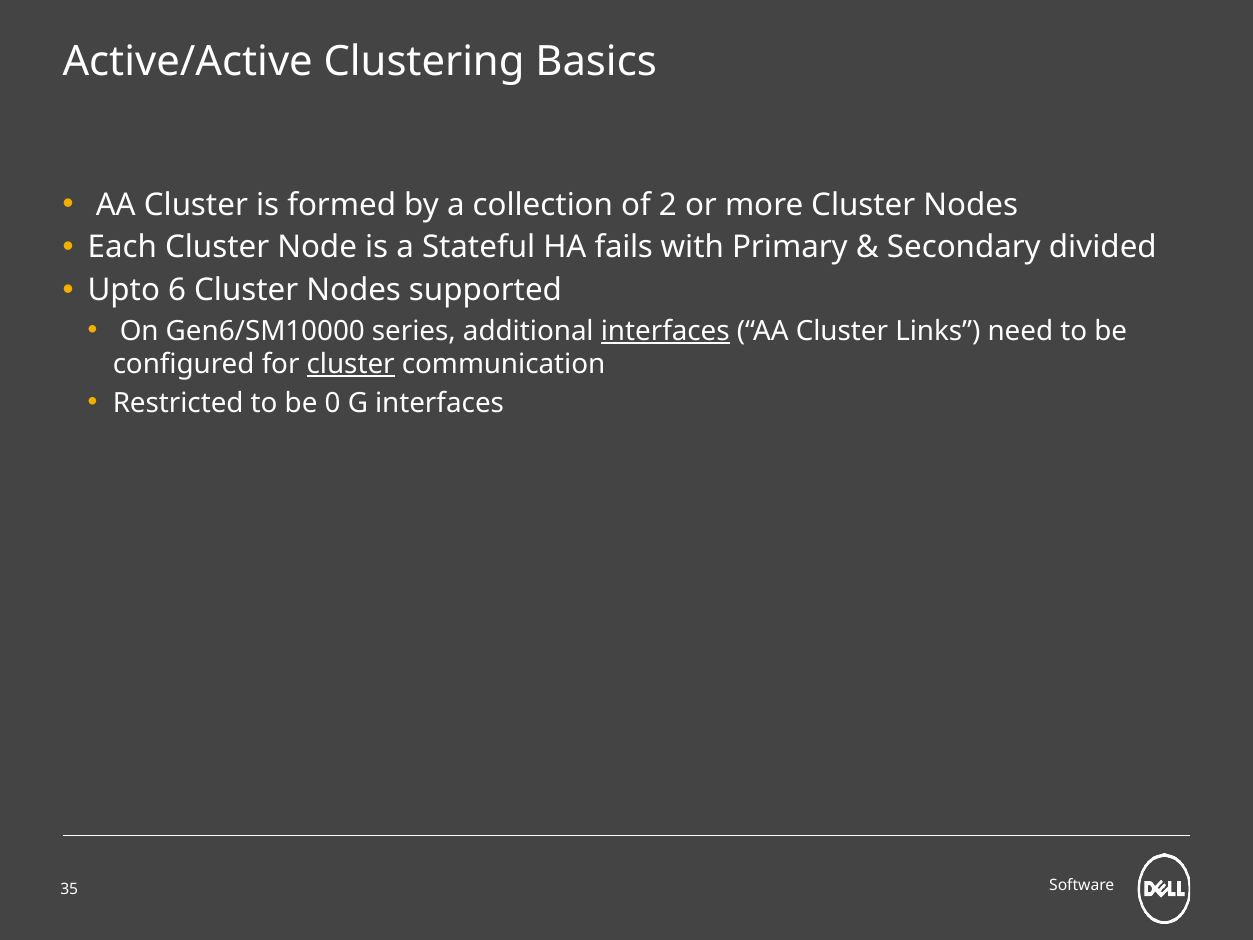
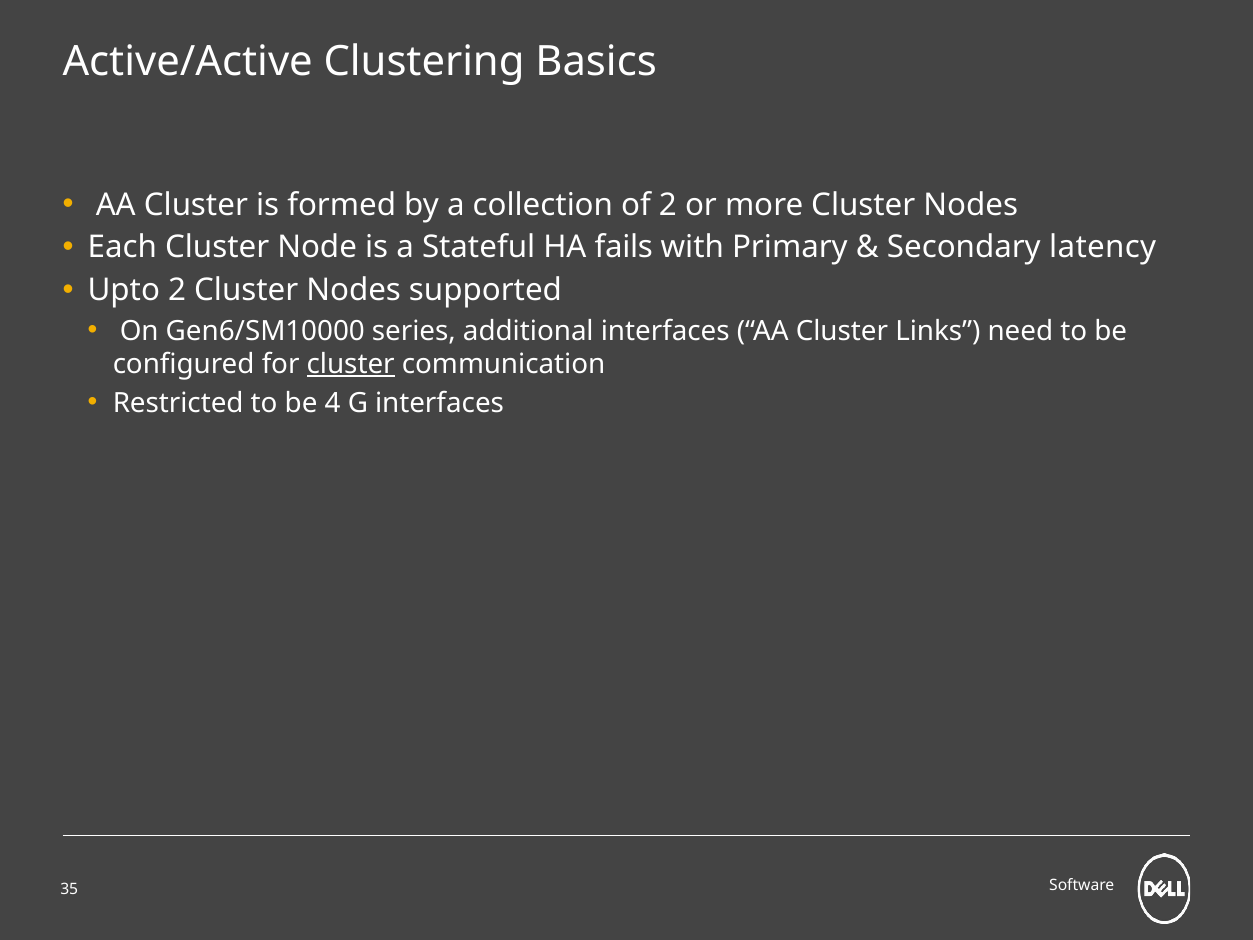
divided: divided -> latency (1103, 248)
Upto 6: 6 -> 2 (177, 290)
interfaces underline: present -> none (665, 331)
0: 0 -> 4 (333, 403)
